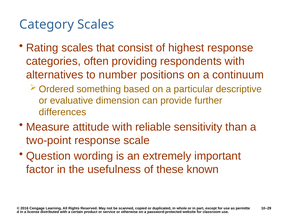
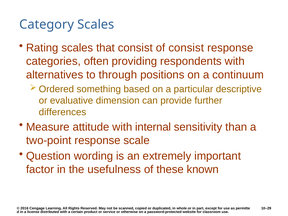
of highest: highest -> consist (186, 48)
number: number -> through (118, 75)
reliable: reliable -> internal (153, 127)
